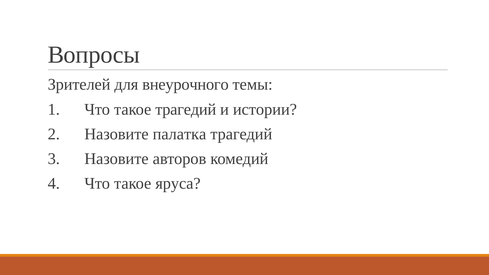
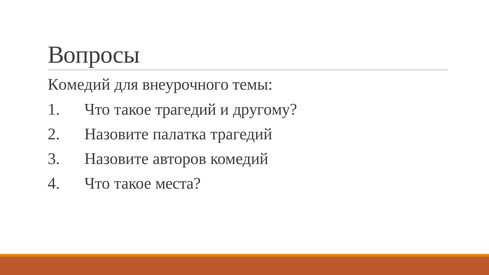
Зрителей: Зрителей -> Комедий (79, 85)
истории: истории -> другому (265, 109)
яруса: яруса -> места (178, 184)
